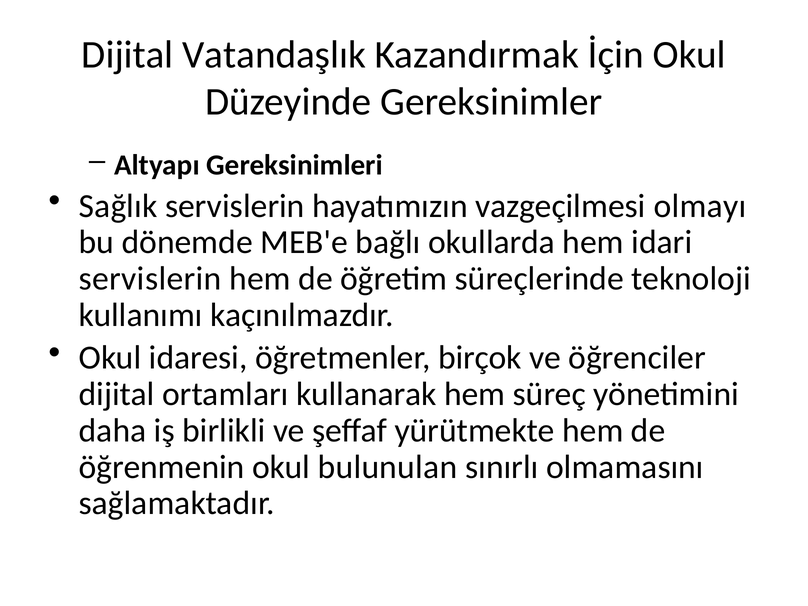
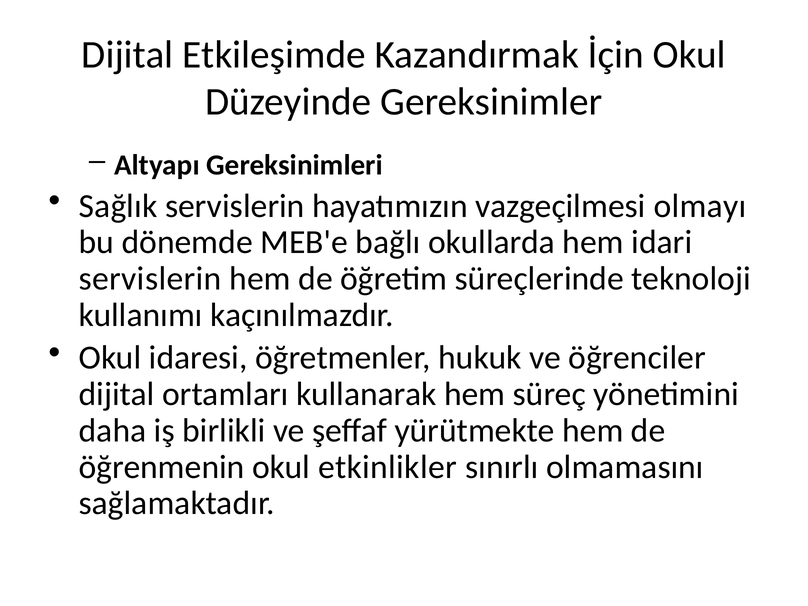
Vatandaşlık: Vatandaşlık -> Etkileşimde (274, 55)
birçok: birçok -> hukuk (480, 358)
bulunulan: bulunulan -> etkinlikler (387, 467)
